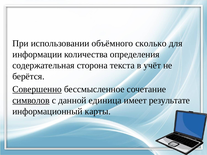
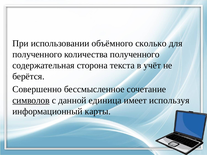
информации: информации -> полученного (37, 54)
количества определения: определения -> полученного (135, 54)
Совершенно underline: present -> none (37, 89)
результате: результате -> используя (169, 100)
